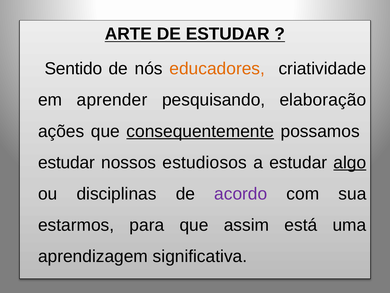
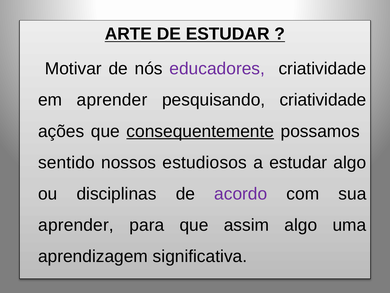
Sentido: Sentido -> Motivar (73, 69)
educadores colour: orange -> purple (217, 69)
pesquisando elaboração: elaboração -> criatividade (323, 100)
estudar: estudar -> sentido (66, 162)
algo underline: present -> none (350, 162)
estarmos: estarmos -> aprender (76, 225)
assim está: está -> algo (301, 225)
